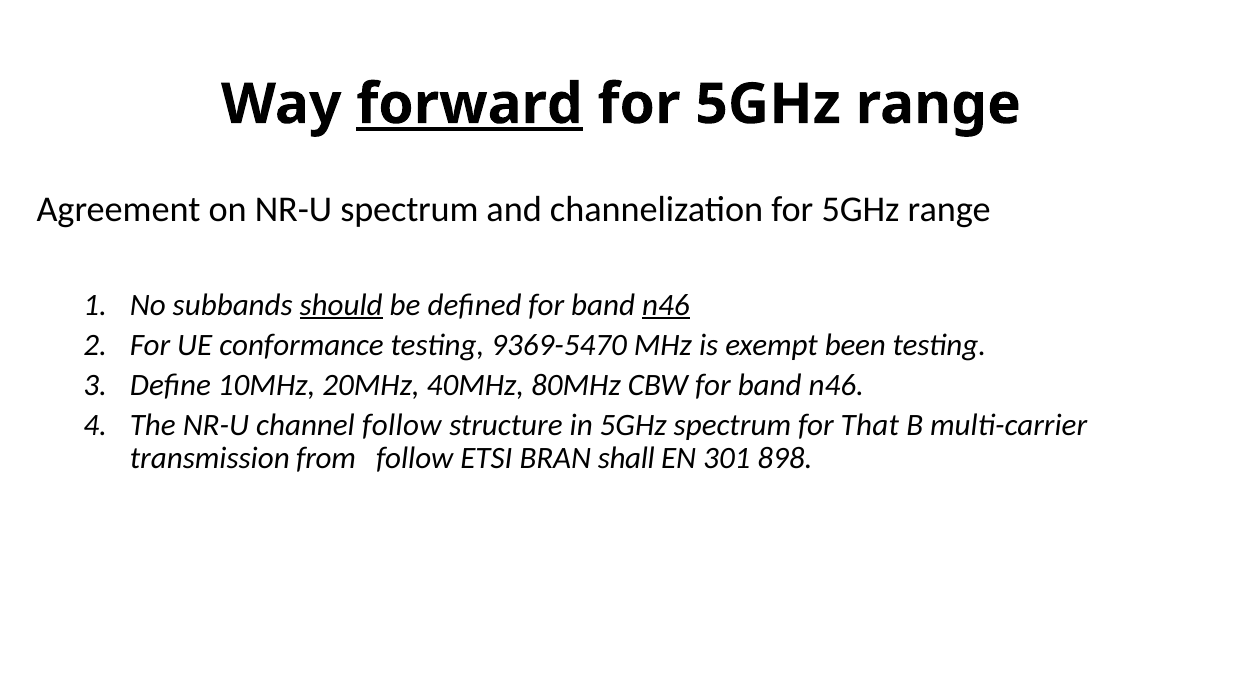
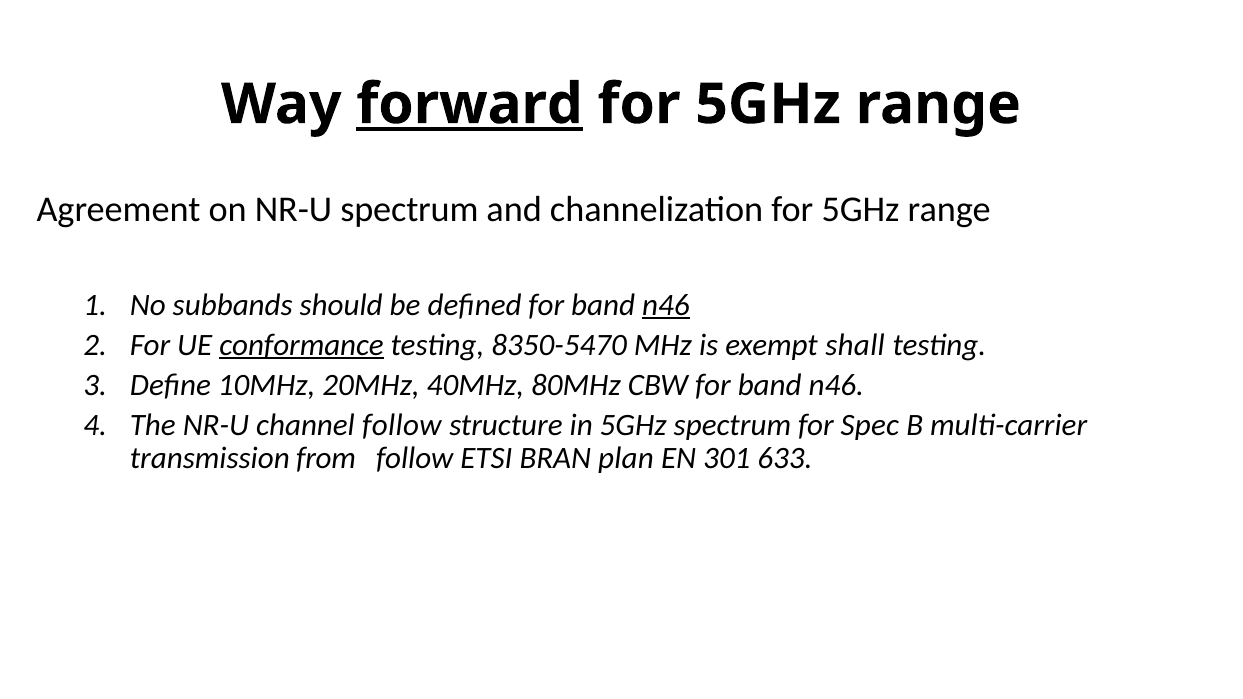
should underline: present -> none (341, 305)
conformance underline: none -> present (302, 345)
9369-5470: 9369-5470 -> 8350-5470 (559, 345)
been: been -> shall (855, 345)
That: That -> Spec (870, 425)
shall: shall -> plan (626, 459)
898: 898 -> 633 (785, 459)
